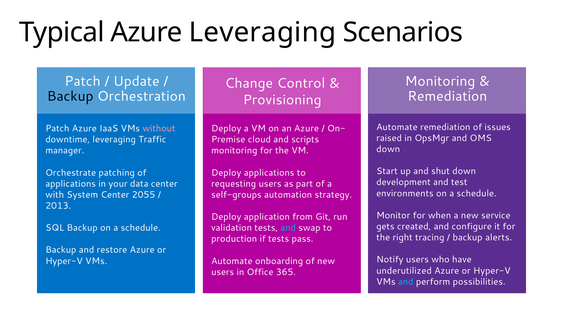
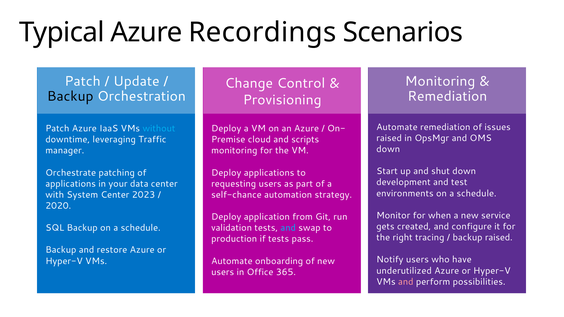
Azure Leveraging: Leveraging -> Recordings (262, 32)
without colour: pink -> light blue (159, 129)
2055: 2055 -> 2023 (144, 195)
self-groups: self-groups -> self-chance (236, 195)
2013: 2013 -> 2020 (58, 206)
backup alerts: alerts -> raised (499, 238)
and colour: light blue -> pink (406, 282)
